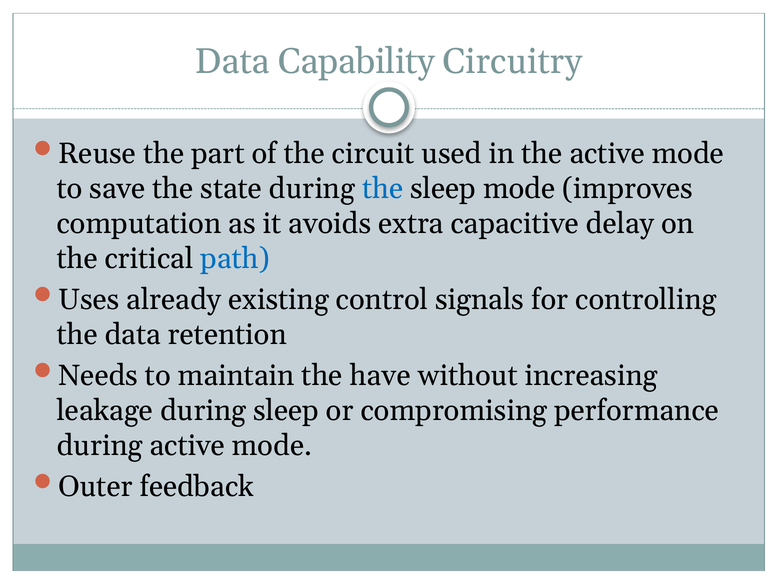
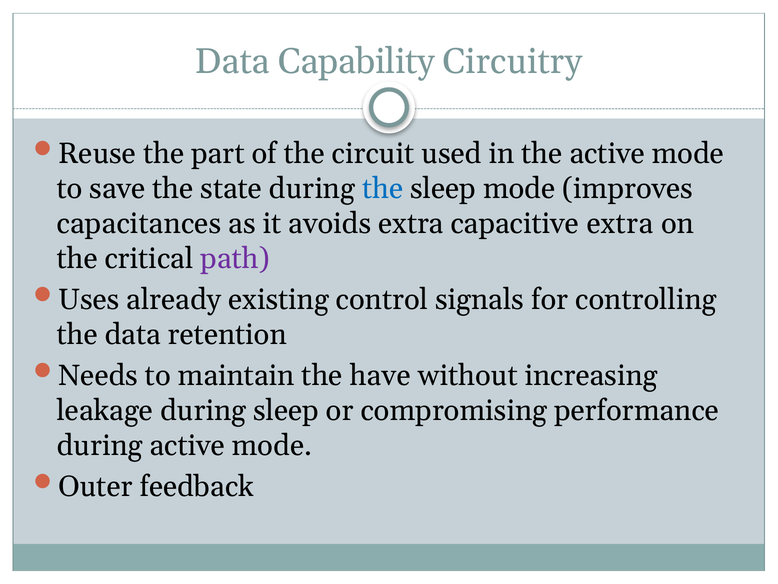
computation: computation -> capacitances (139, 223)
capacitive delay: delay -> extra (620, 223)
path colour: blue -> purple (235, 258)
